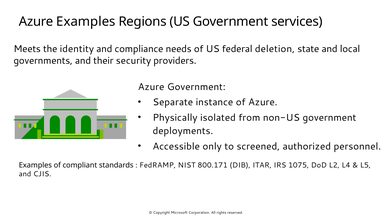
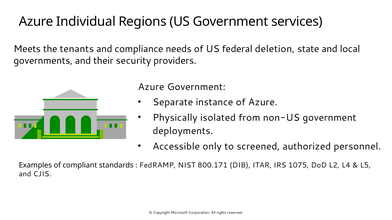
Azure Examples: Examples -> Individual (86, 22)
identity: identity -> tenants (77, 49)
